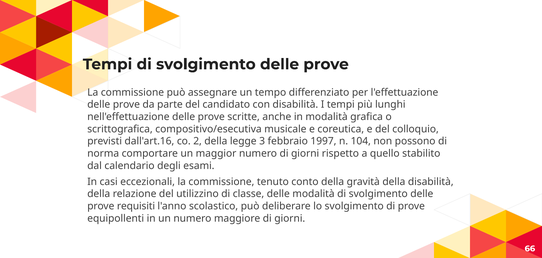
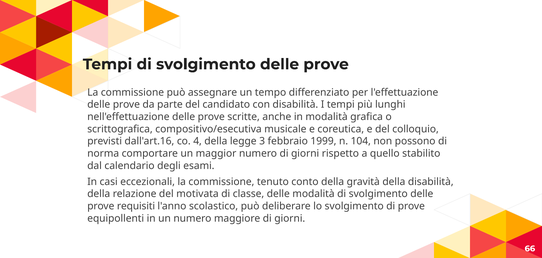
2: 2 -> 4 (198, 141)
1997: 1997 -> 1999 (323, 141)
utilizzino: utilizzino -> motivata (197, 194)
